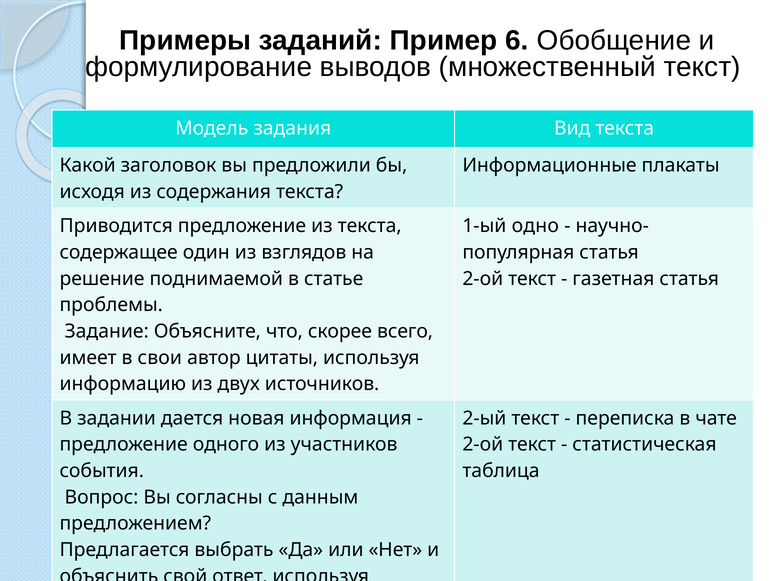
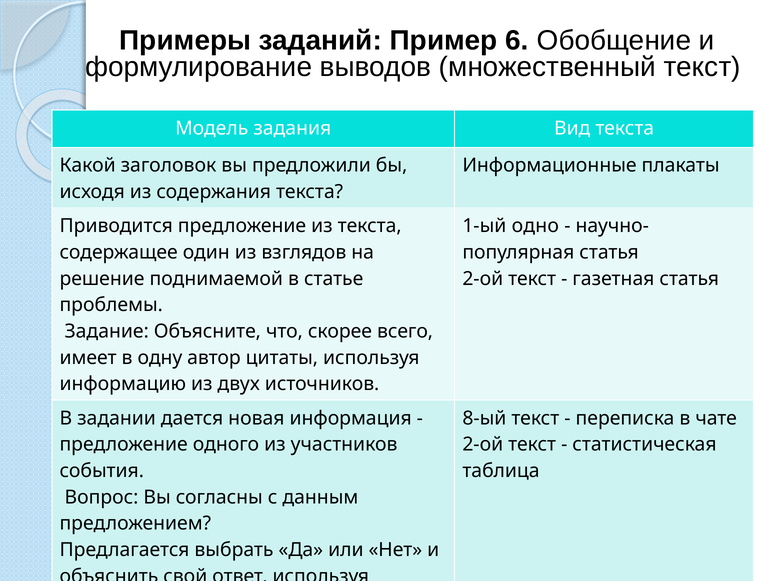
свои: свои -> одну (160, 358)
2-ый: 2-ый -> 8-ый (484, 418)
